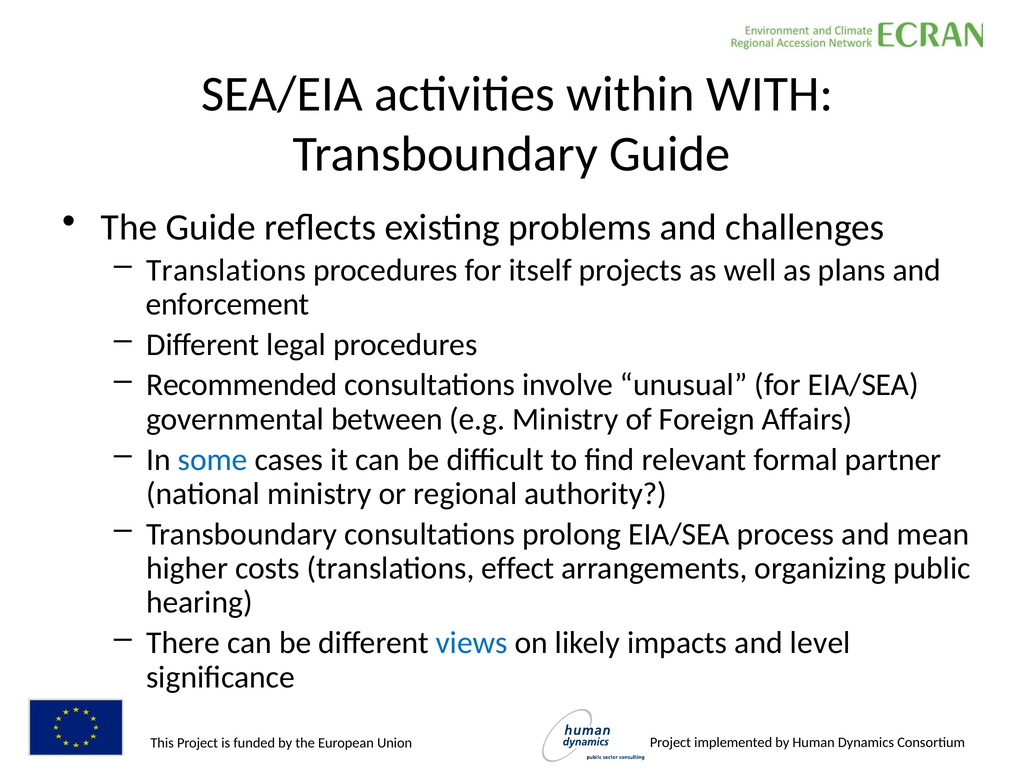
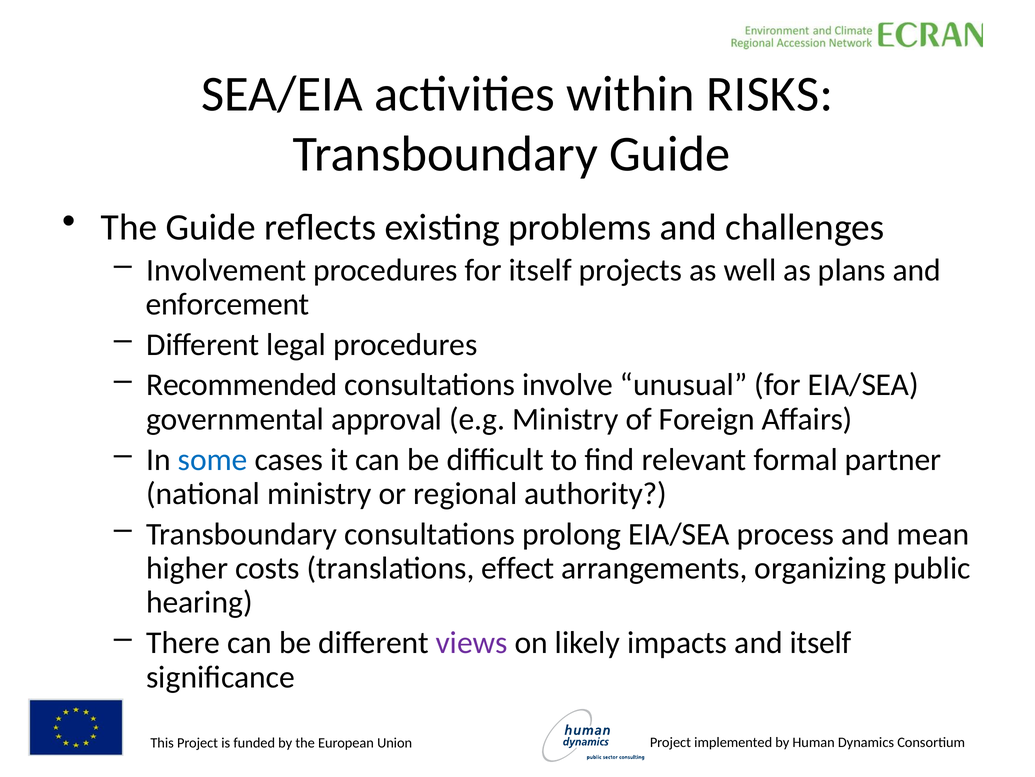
WITH: WITH -> RISKS (770, 94)
Translations: Translations -> Involvement (226, 270)
between: between -> approval (387, 419)
views colour: blue -> purple (472, 642)
and level: level -> itself (821, 642)
